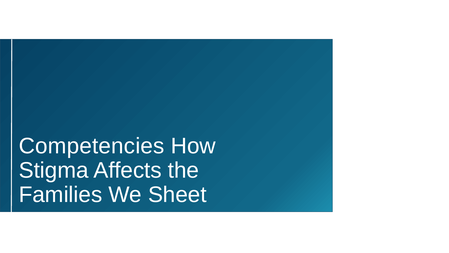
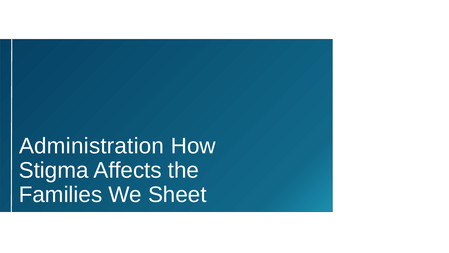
Competencies: Competencies -> Administration (92, 146)
